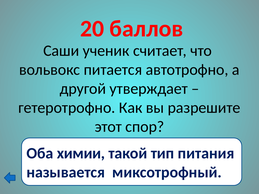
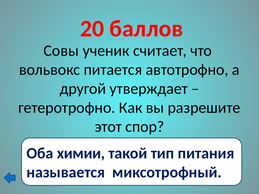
Саши: Саши -> Совы (61, 51)
